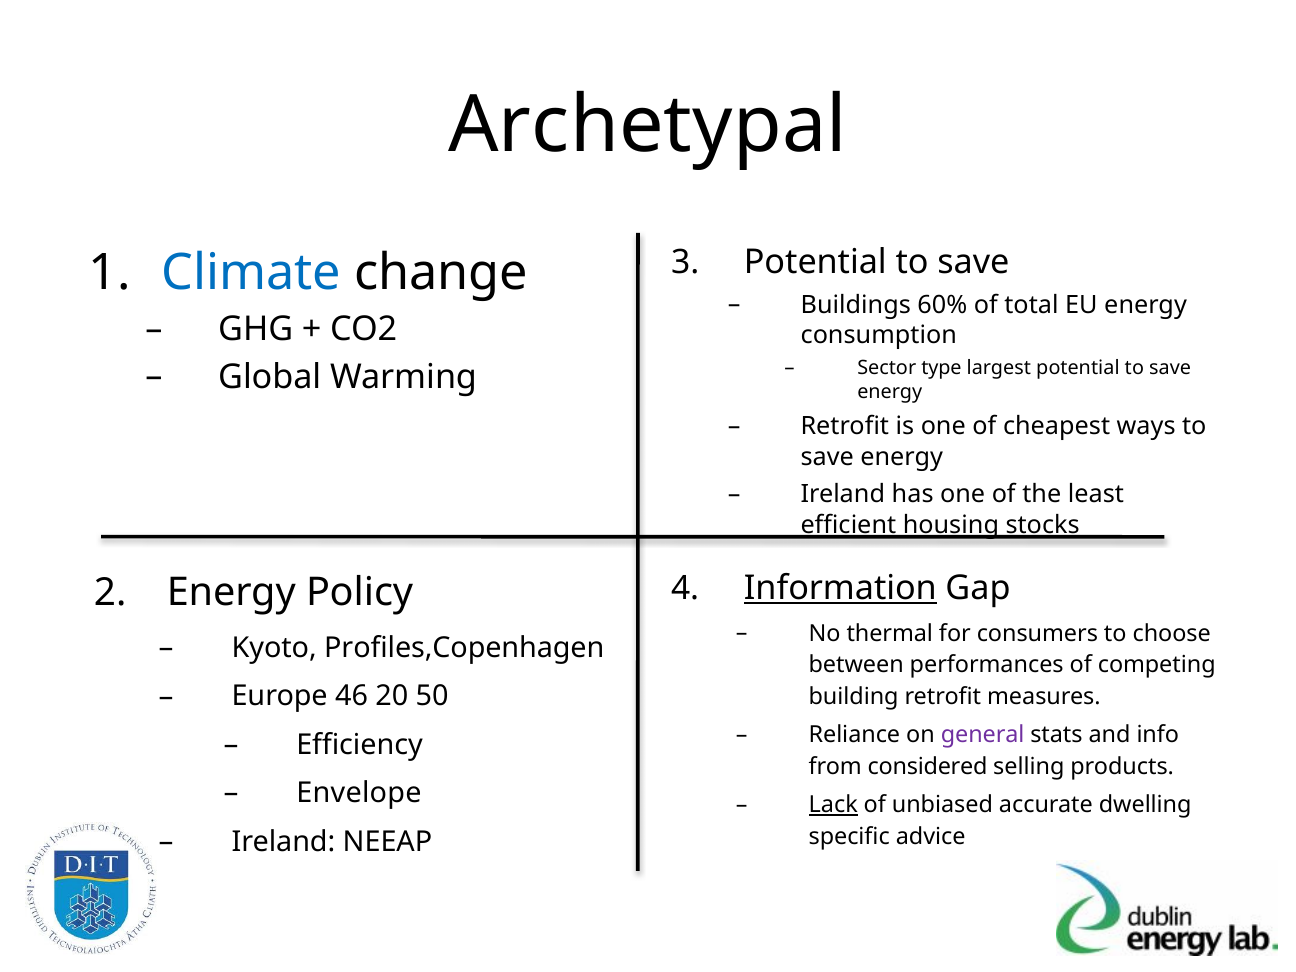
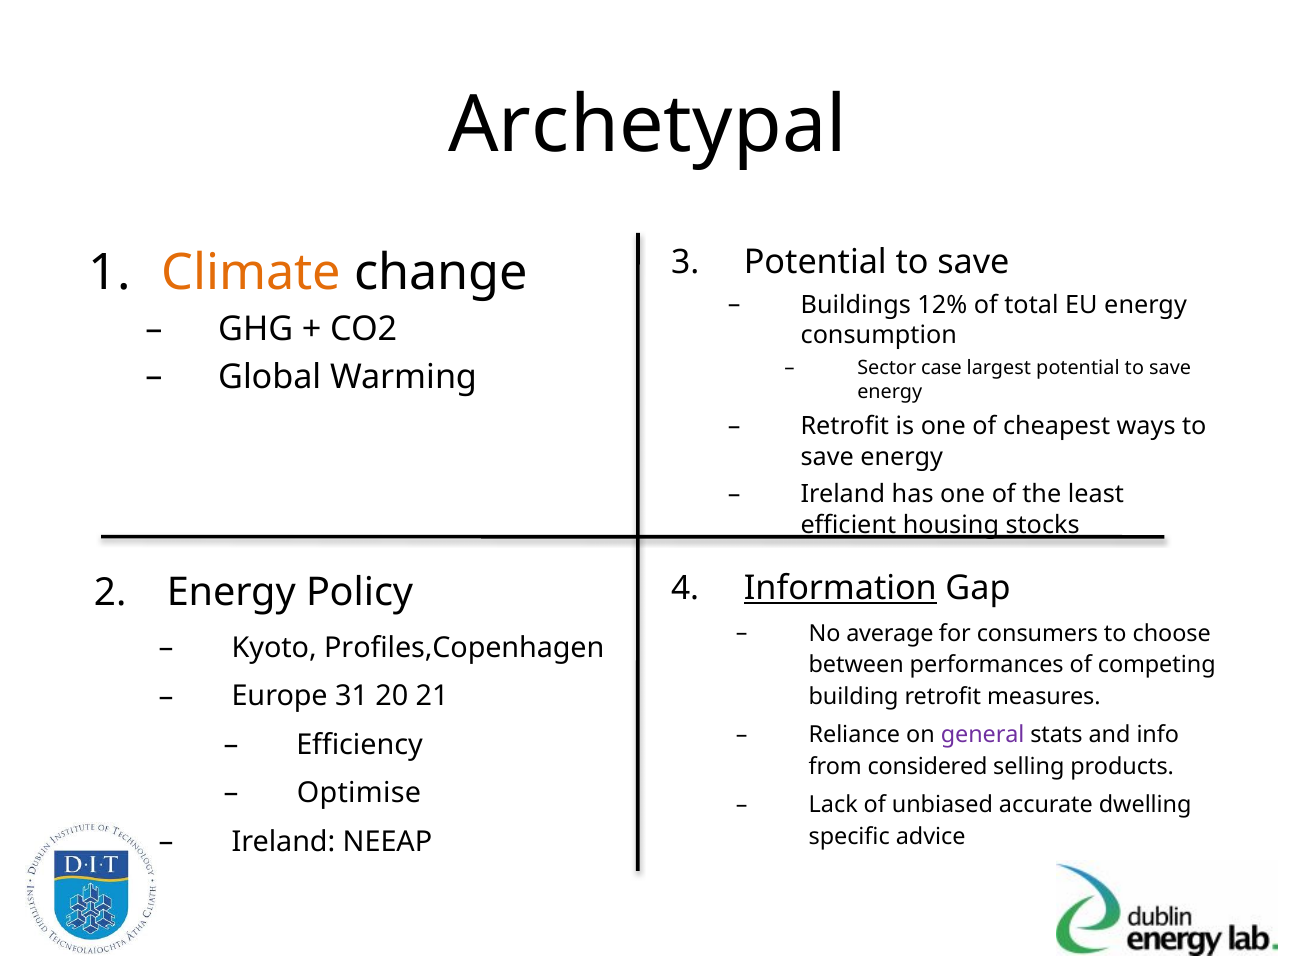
Climate colour: blue -> orange (251, 273)
60%: 60% -> 12% (942, 305)
type: type -> case (942, 368)
thermal: thermal -> average (890, 633)
46: 46 -> 31 (352, 696)
50: 50 -> 21 (432, 696)
Envelope: Envelope -> Optimise (359, 793)
Lack underline: present -> none (833, 805)
